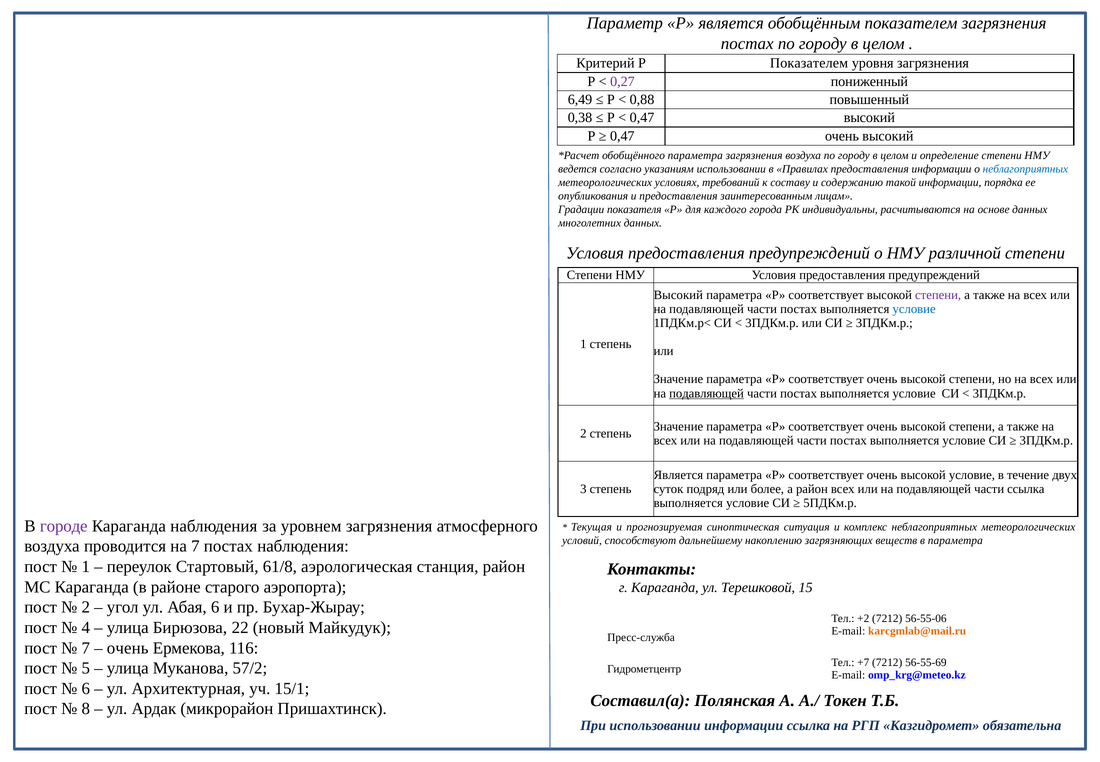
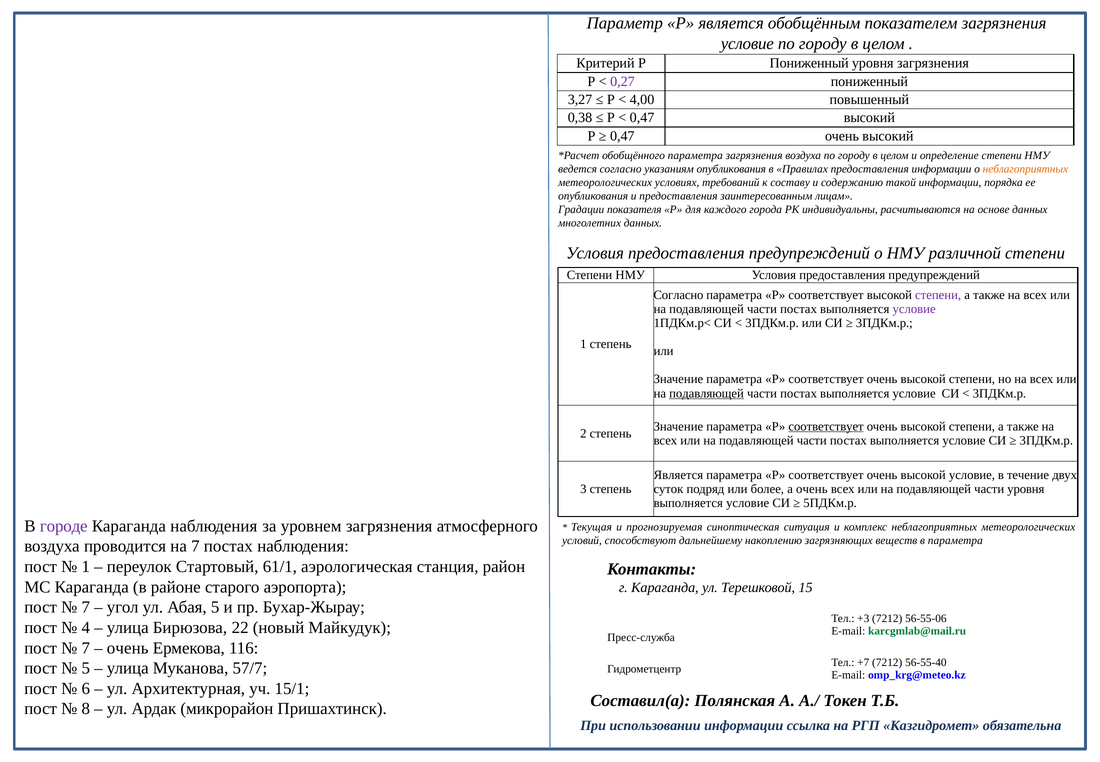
постах: постах -> условие (747, 44)
Р Показателем: Показателем -> Пониженный (809, 63)
6,49: 6,49 -> 3,27 (580, 100)
0,88: 0,88 -> 4,00 (642, 100)
указаниям использовании: использовании -> опубликования (731, 169)
неблагоприятных colour: blue -> orange (1025, 169)
Высокий: Высокий -> Согласно (678, 295)
условие colour: blue -> purple (914, 309)
соответствует underline: none -> present (826, 426)
а район: район -> очень (812, 489)
части ссылка: ссылка -> уровня (1026, 489)
61/8: 61/8 -> 61/1 (280, 566)
2: 2 -> 7 (86, 607)
Абая 6: 6 -> 5 (215, 607)
+2: +2 -> +3 (863, 618)
karcgmlab@mail.ru colour: orange -> green (917, 631)
56-55-69: 56-55-69 -> 56-55-40 (926, 662)
57/2: 57/2 -> 57/7 (250, 668)
